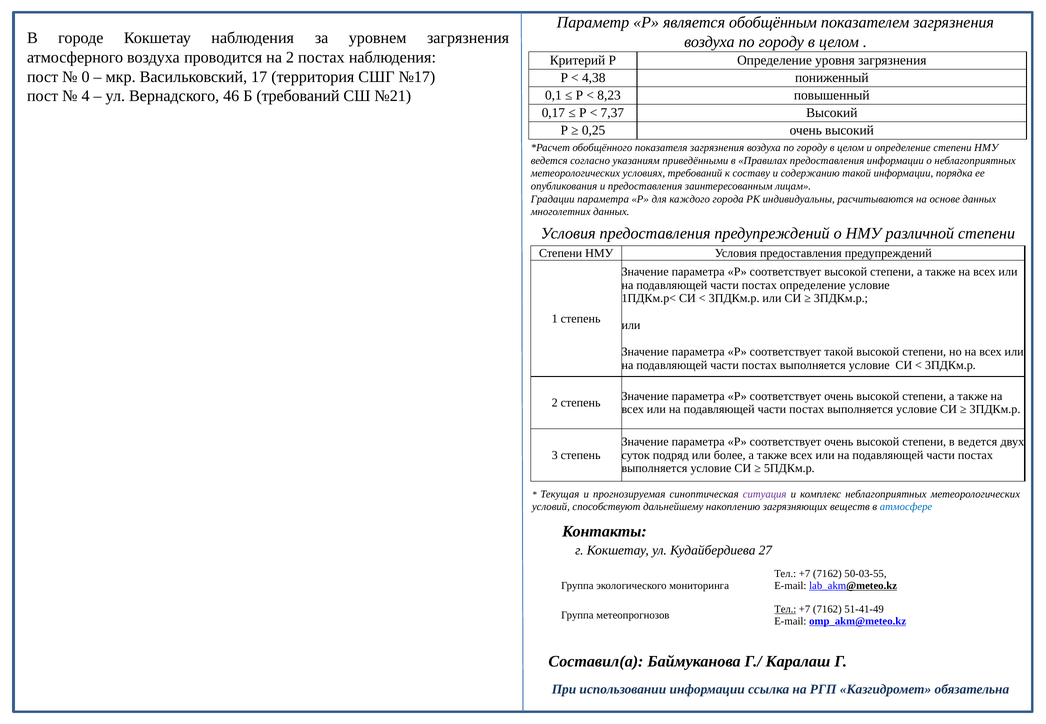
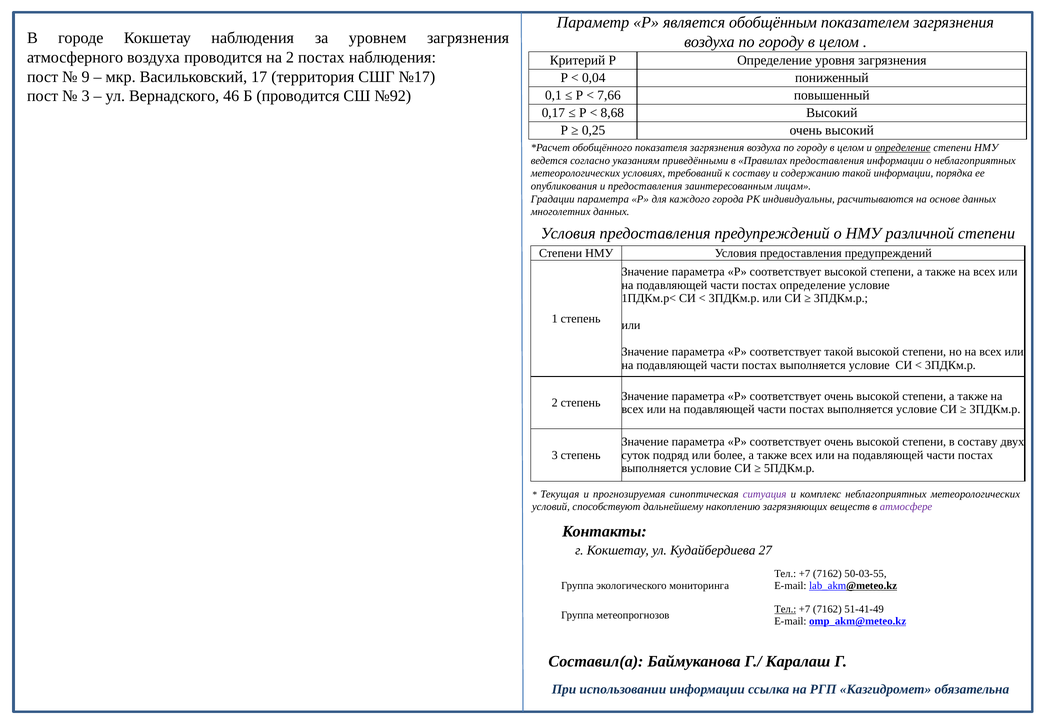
0: 0 -> 9 (86, 77)
4,38: 4,38 -> 0,04 (594, 78)
4: 4 -> 3 (86, 96)
Б требований: требований -> проводится (298, 96)
№21: №21 -> №92 (393, 96)
8,23: 8,23 -> 7,66 (609, 95)
7,37: 7,37 -> 8,68 (612, 113)
определение underline: none -> present (903, 148)
в ведется: ведется -> составу (978, 442)
атмосфере colour: blue -> purple (906, 507)
